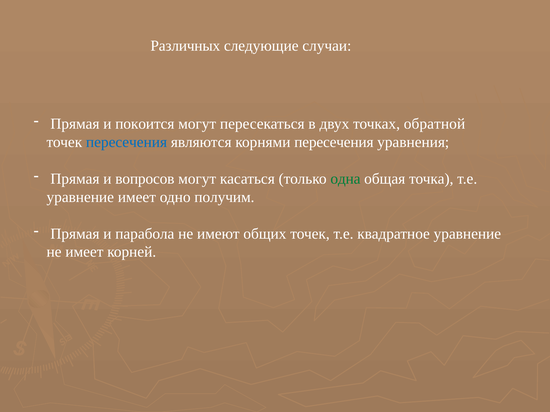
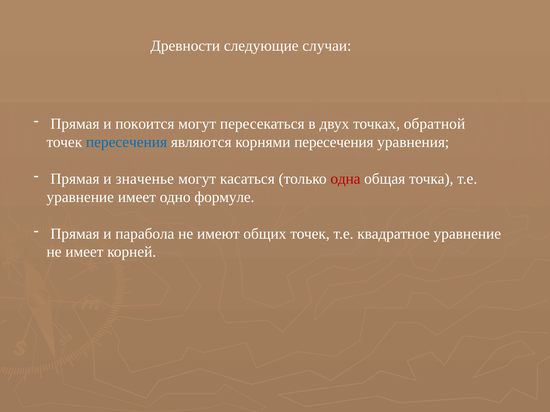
Различных: Различных -> Древности (185, 46)
вопросов: вопросов -> значенье (145, 179)
одна colour: green -> red (345, 179)
получим: получим -> формуле (224, 197)
